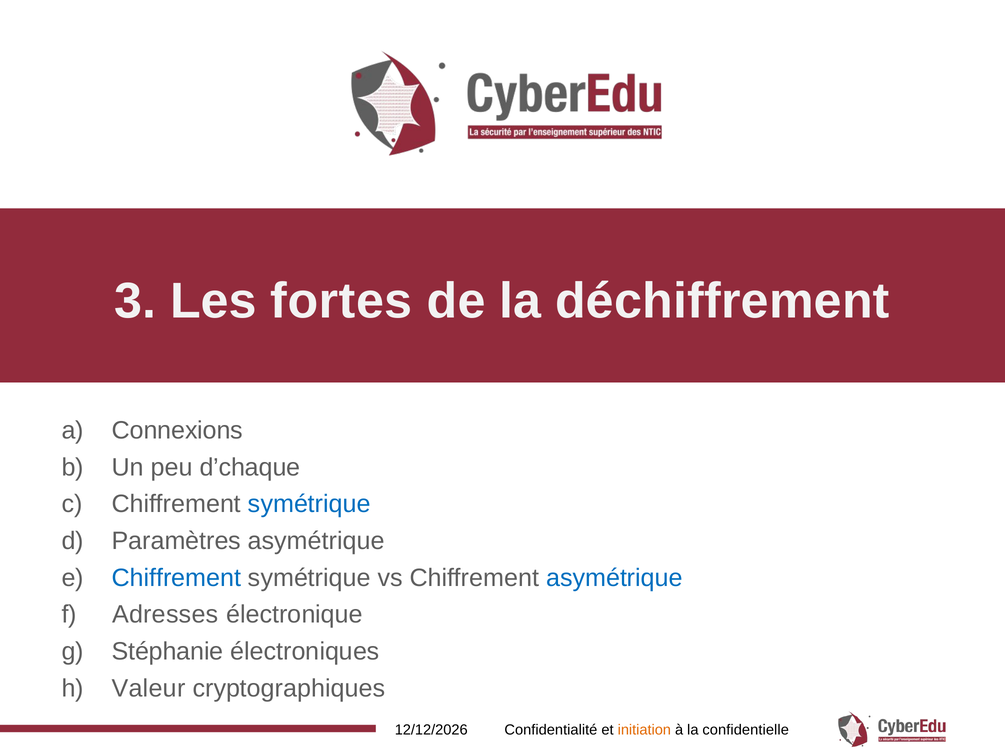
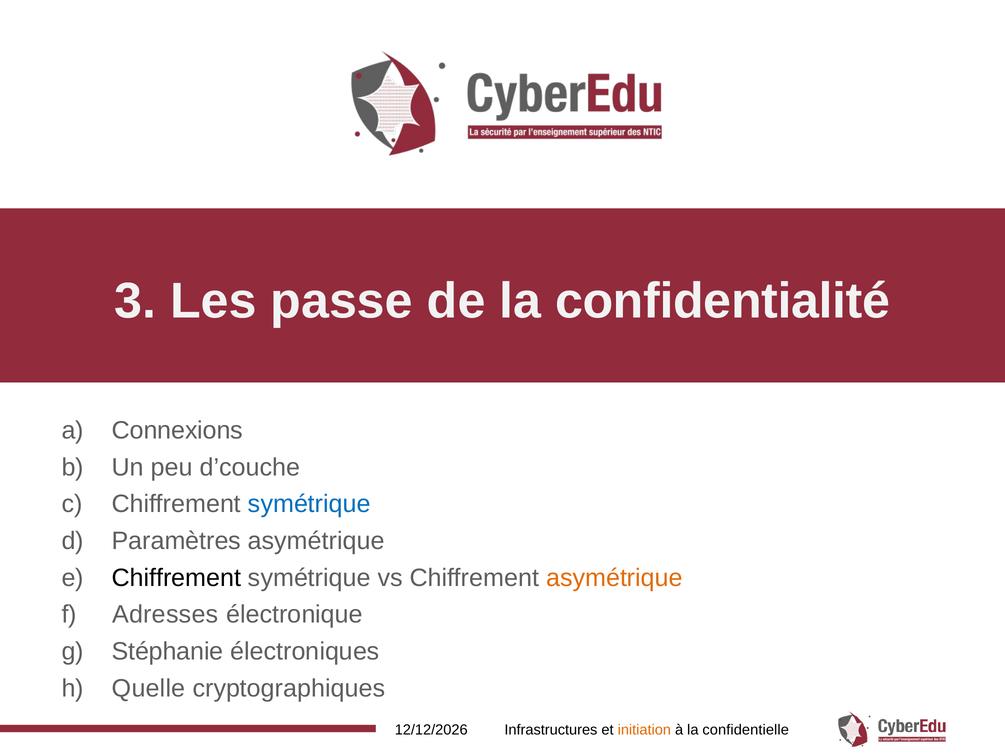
fortes: fortes -> passe (342, 301)
déchiffrement: déchiffrement -> confidentialité (723, 301)
d’chaque: d’chaque -> d’couche (250, 467)
Chiffrement colour: blue -> black (176, 578)
asymétrique colour: blue -> orange (614, 578)
Valeur: Valeur -> Quelle (149, 688)
Confidentialité: Confidentialité -> Infrastructures (551, 730)
